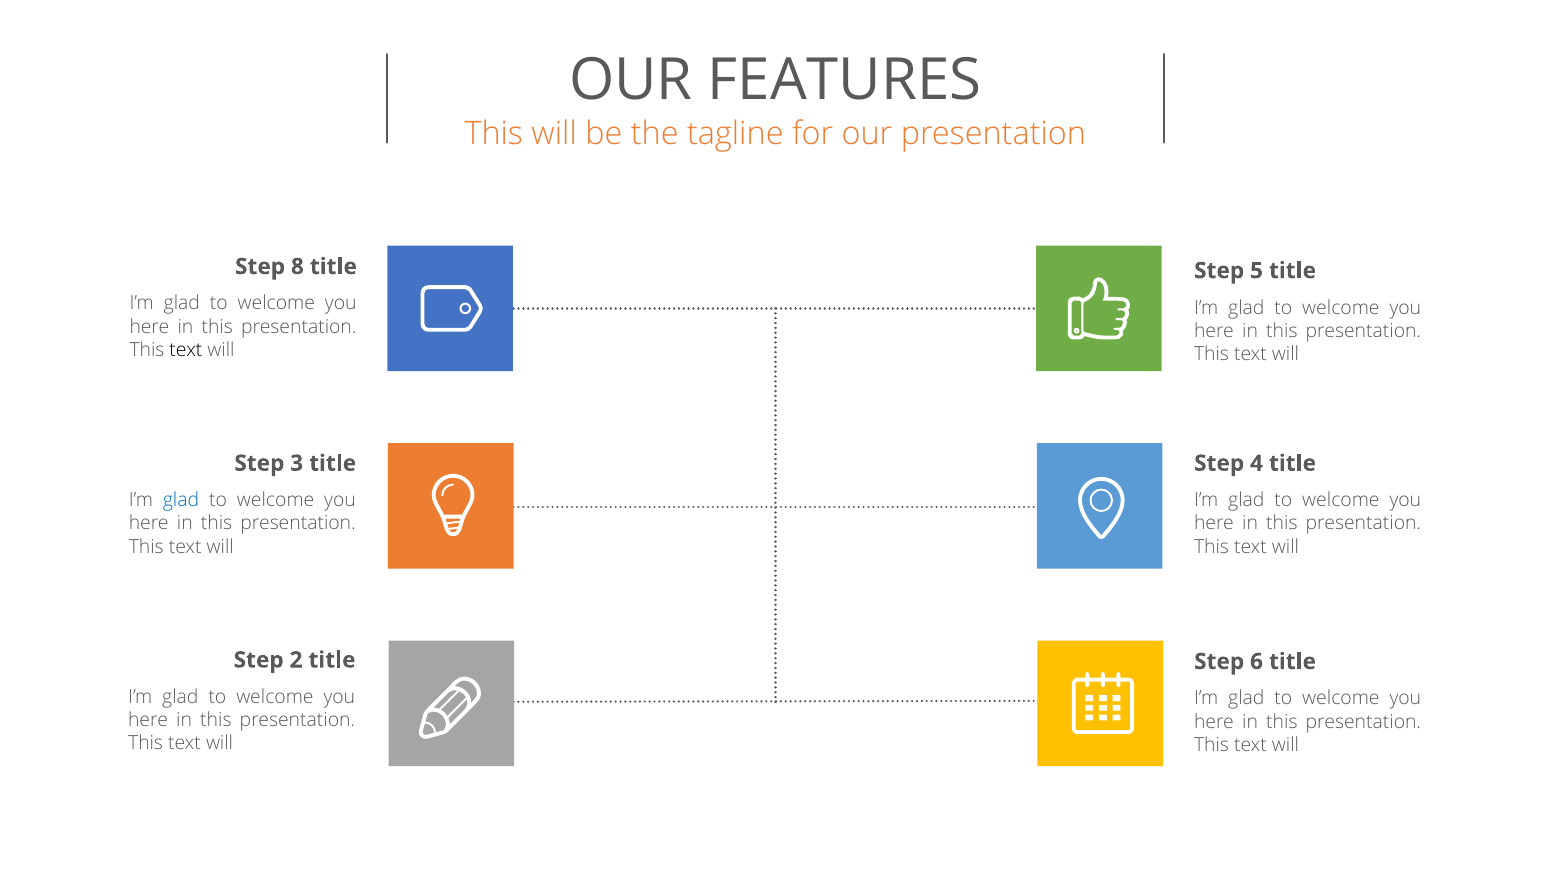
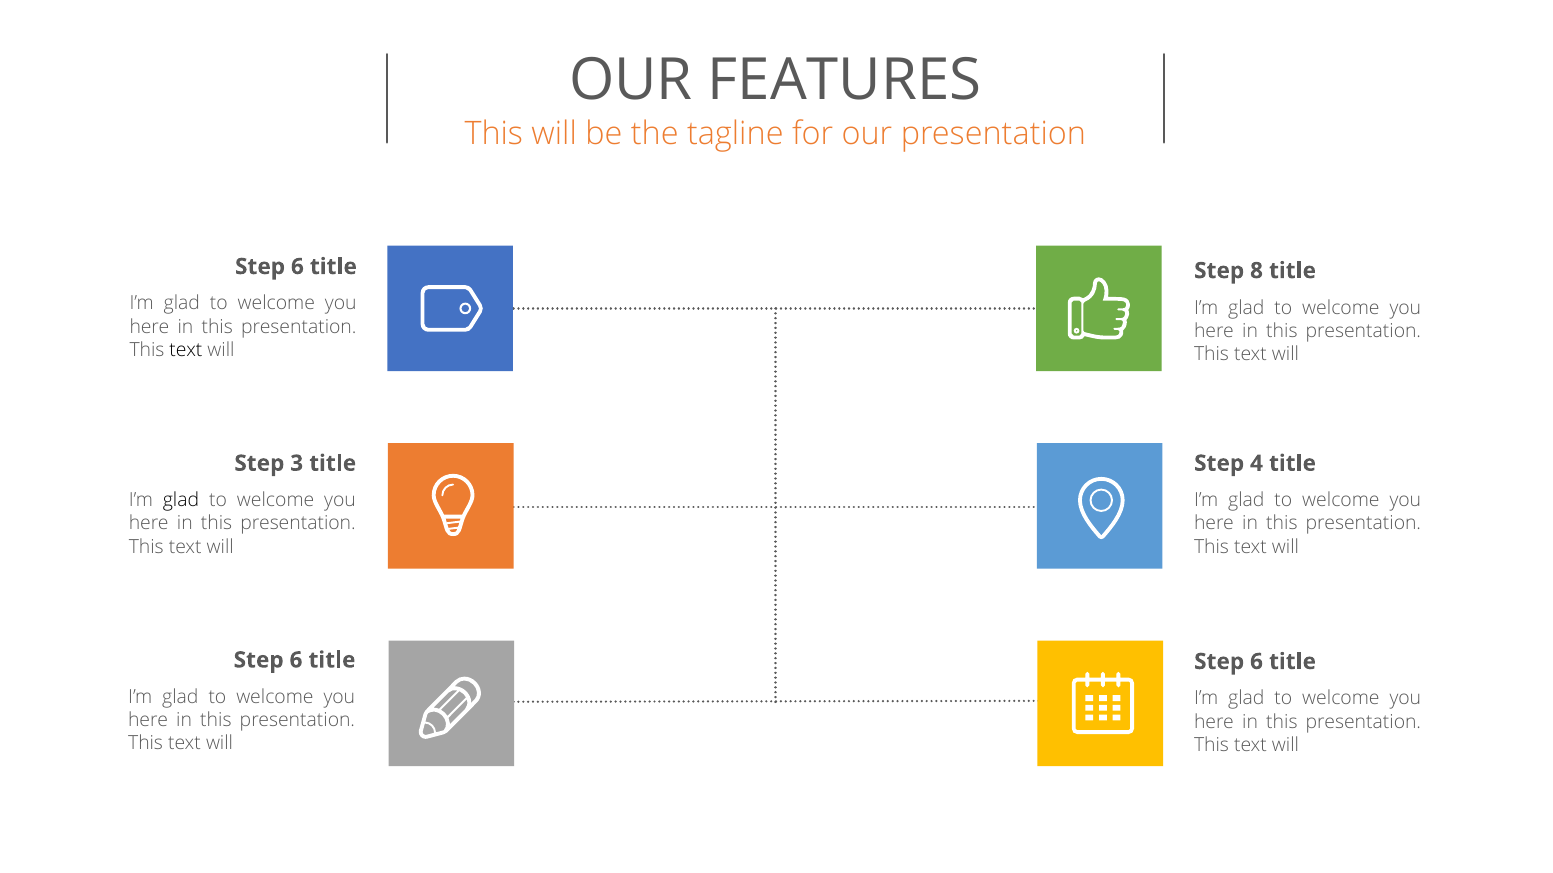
8: 8 -> 6 (297, 267)
5: 5 -> 8 (1257, 271)
glad colour: blue -> black (181, 501)
2: 2 -> 6 (296, 660)
